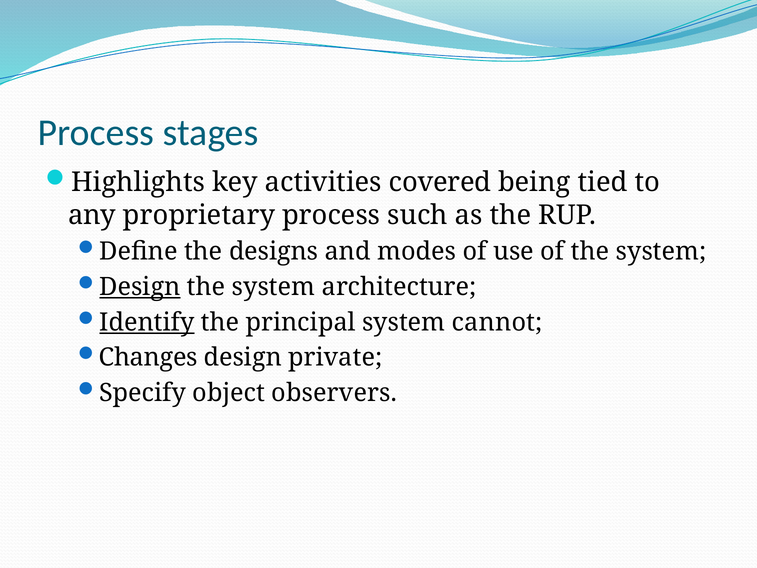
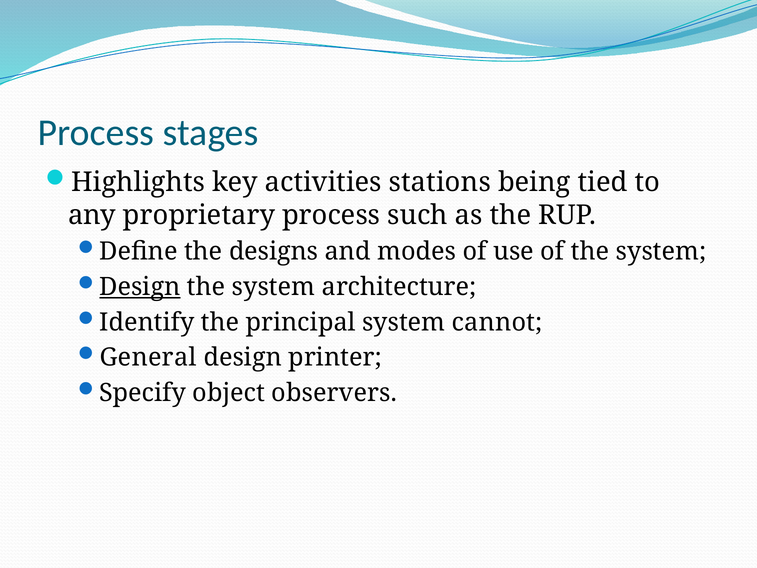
covered: covered -> stations (440, 182)
Identify underline: present -> none (147, 322)
Changes: Changes -> General (148, 357)
private: private -> printer (335, 357)
